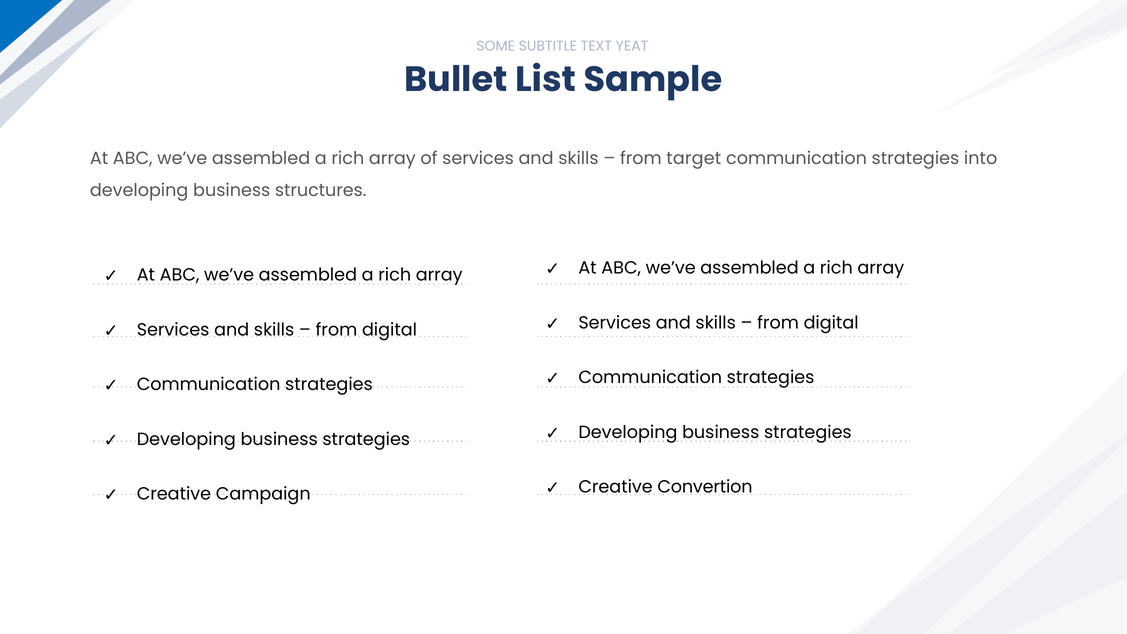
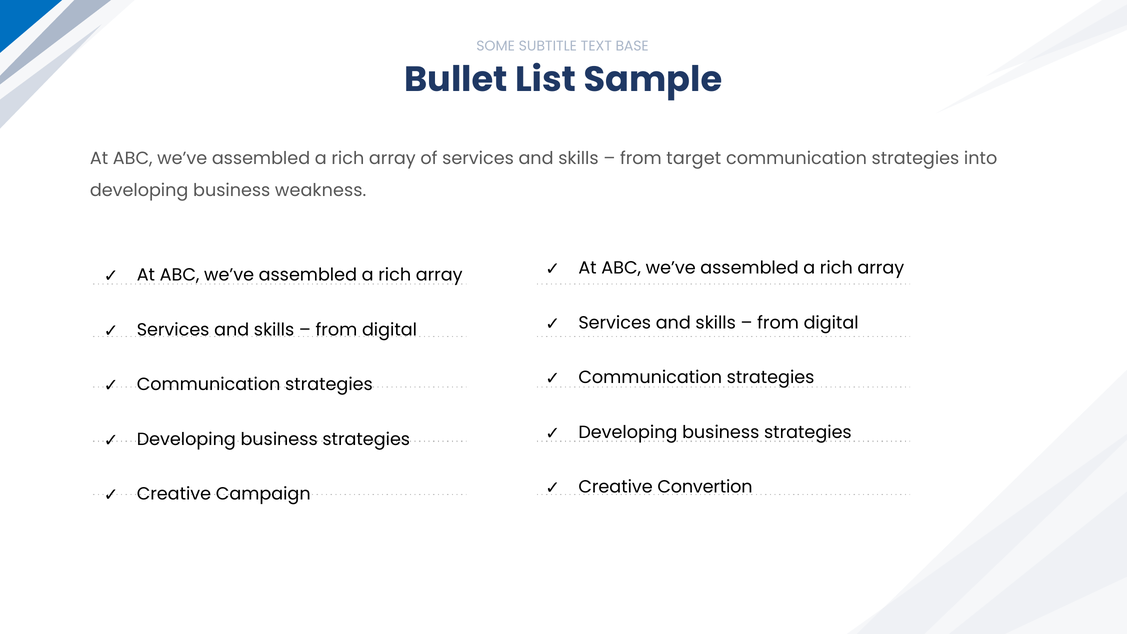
YEAT: YEAT -> BASE (632, 46)
structures: structures -> weakness (321, 190)
